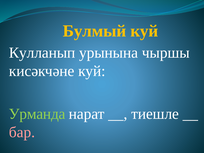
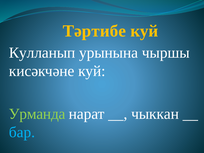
Булмый: Булмый -> Тәртибе (94, 31)
тиешле: тиешле -> чыккан (155, 114)
бар colour: pink -> light blue (22, 132)
